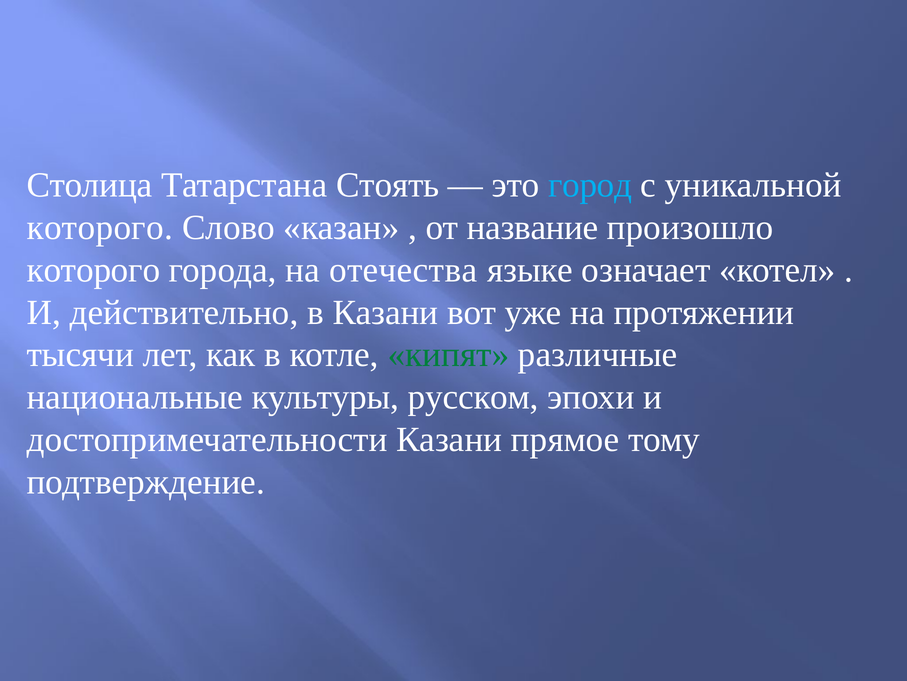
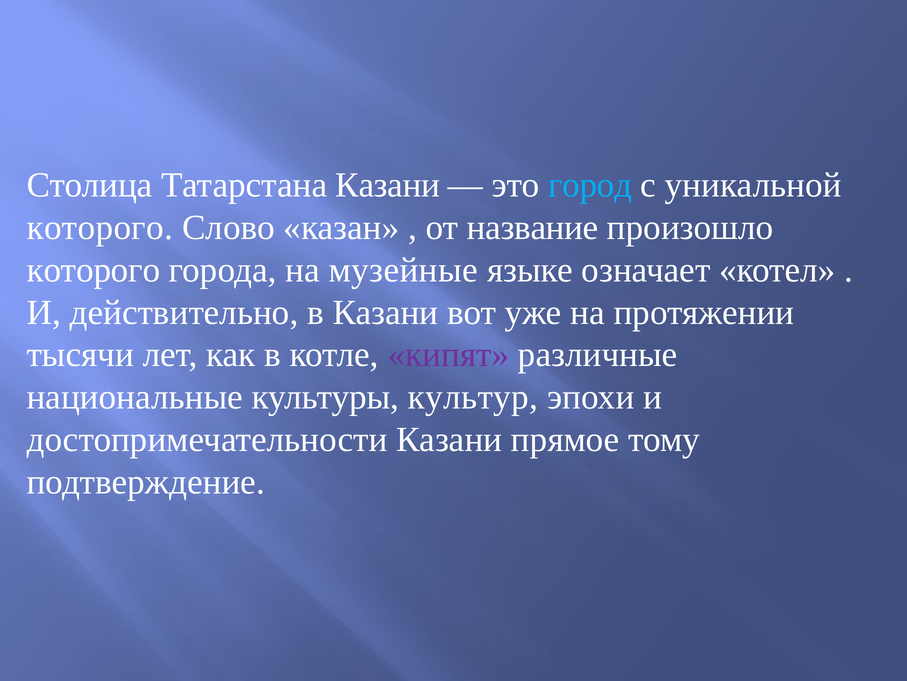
Татарстана Стоять: Стоять -> Казани (388, 185)
отечества: отечества -> музейные (403, 270)
кипят colour: green -> purple (448, 354)
русском: русском -> культур (473, 397)
